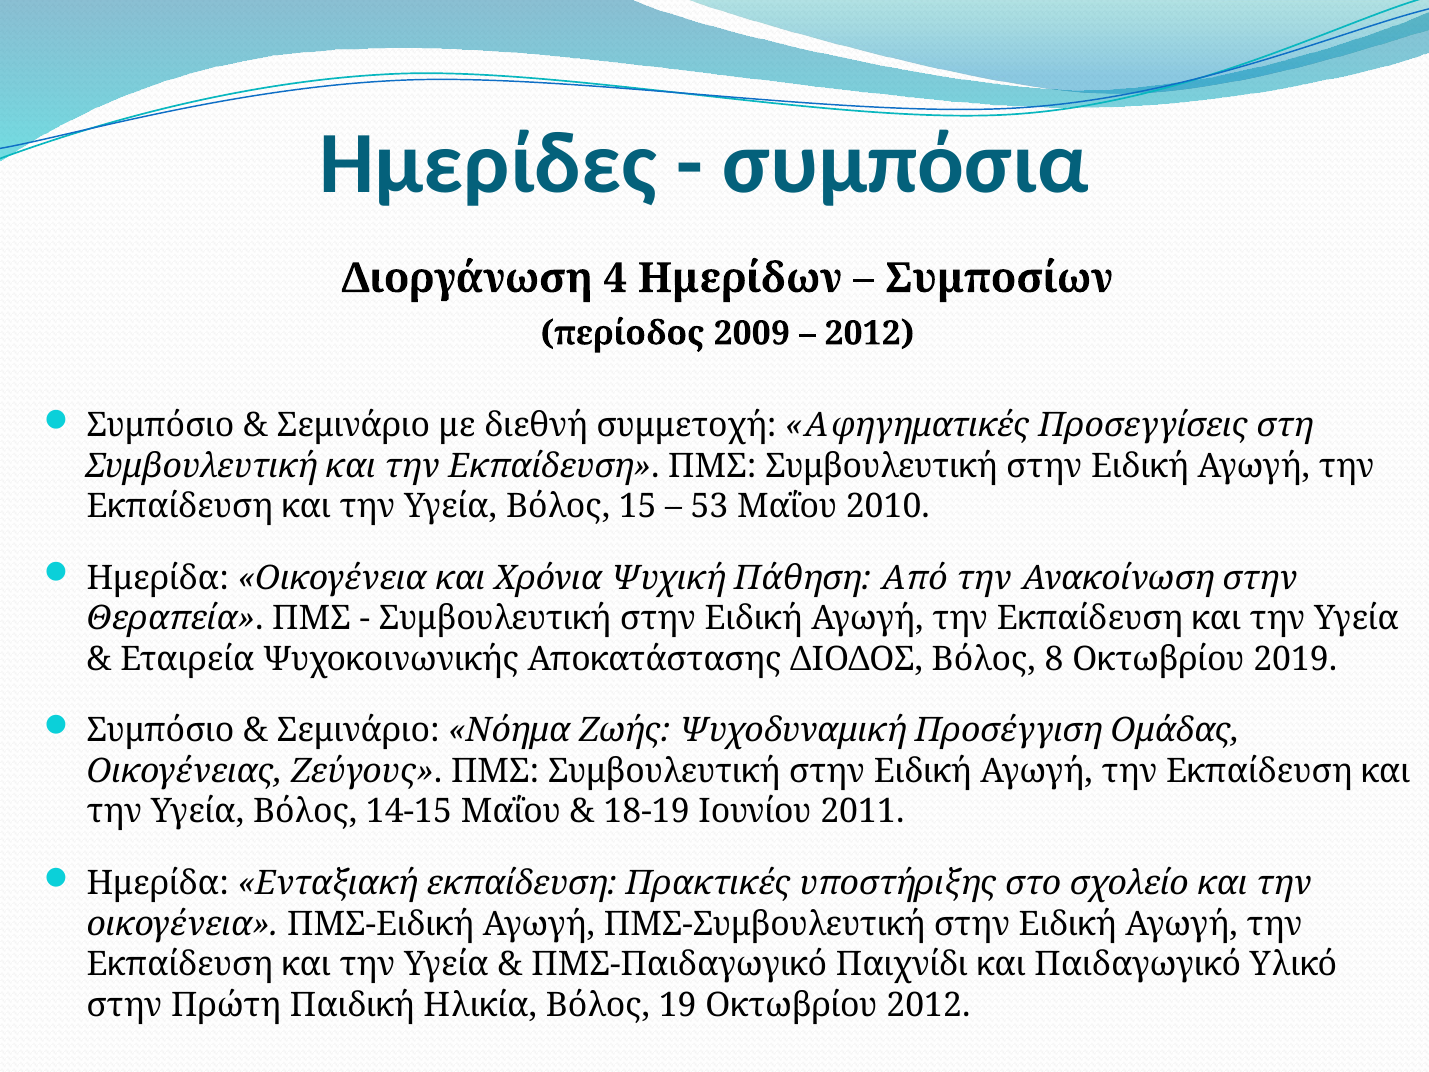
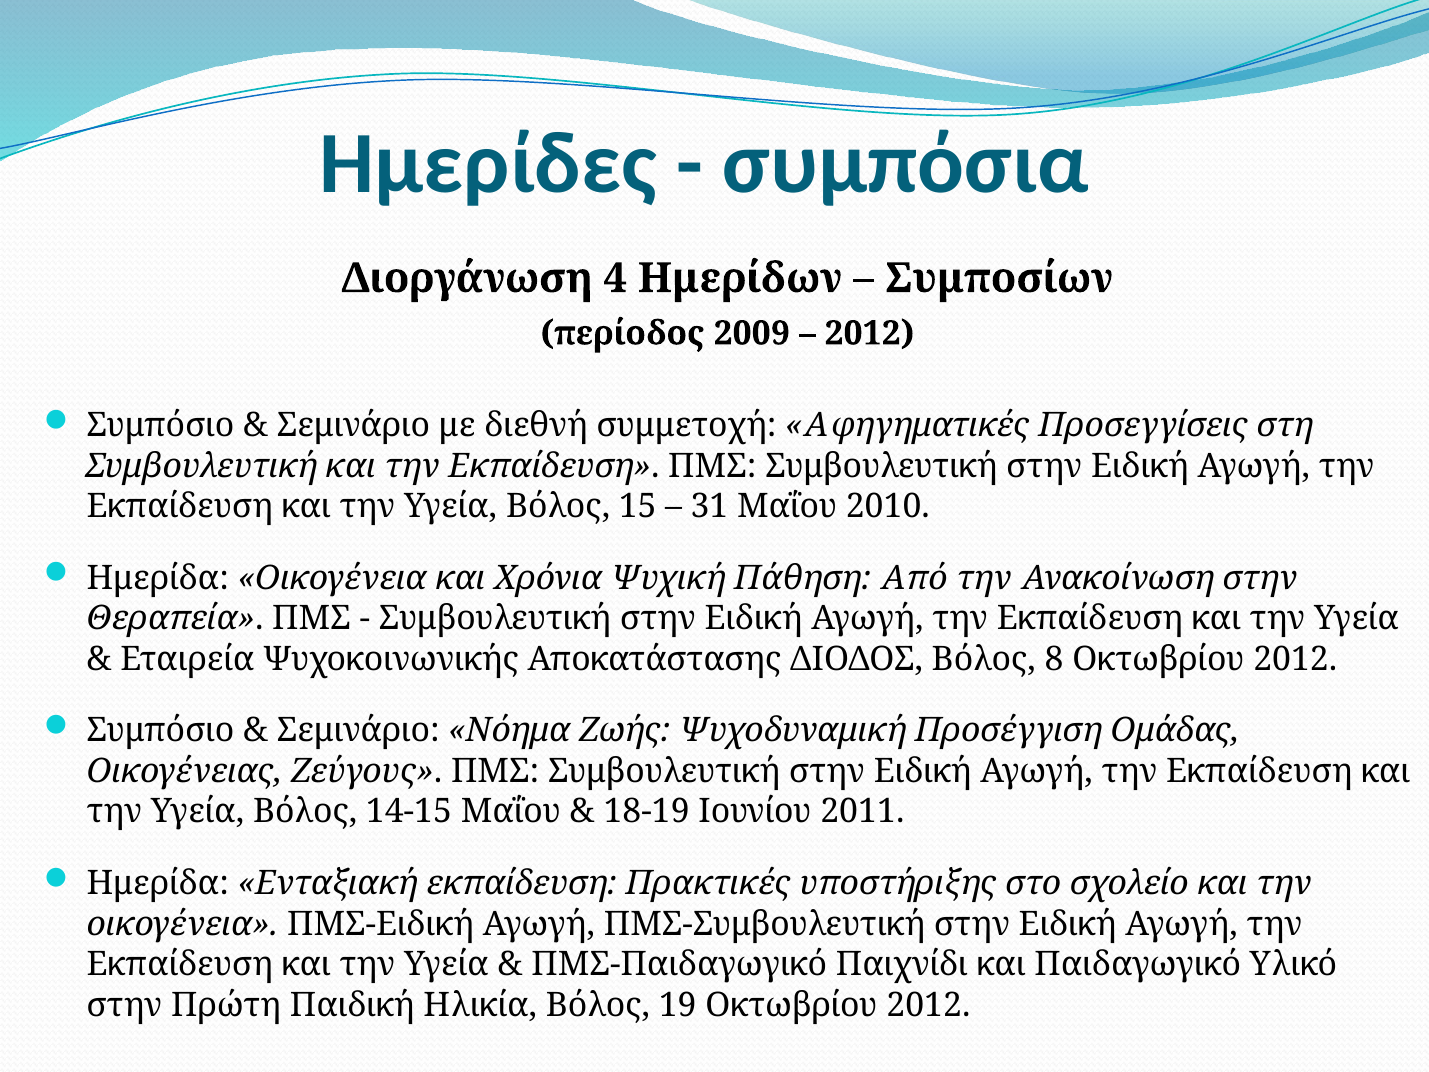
53: 53 -> 31 (709, 507)
8 Οκτωβρίου 2019: 2019 -> 2012 (1295, 659)
